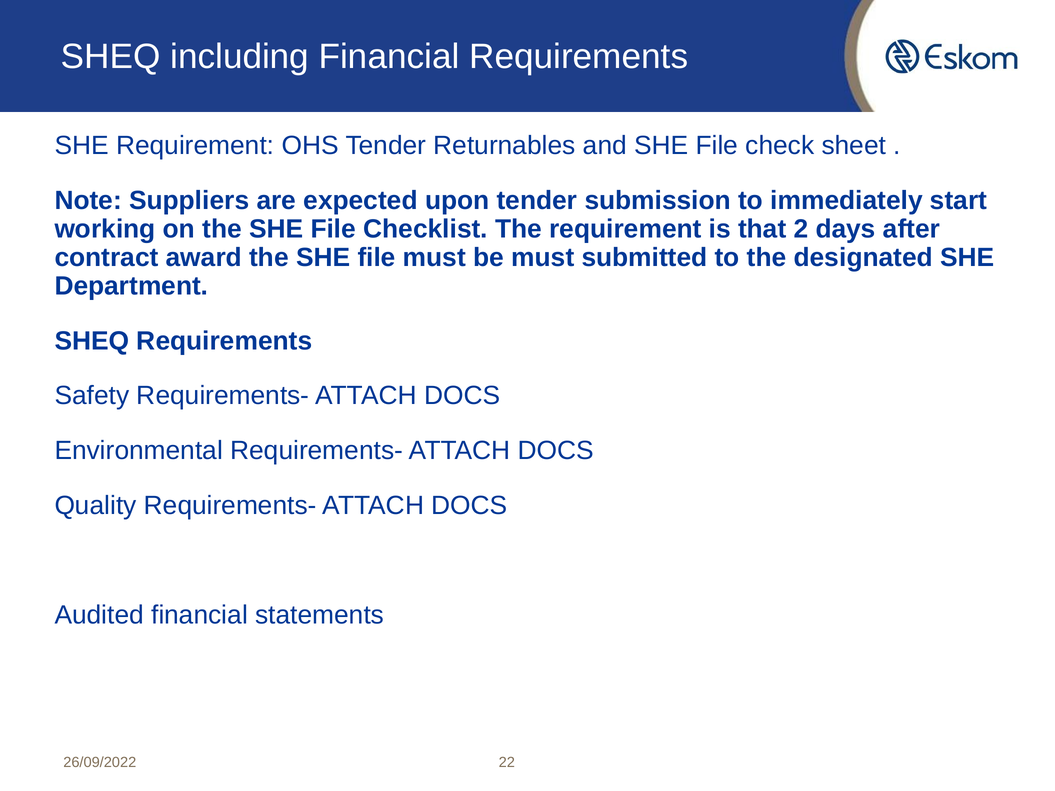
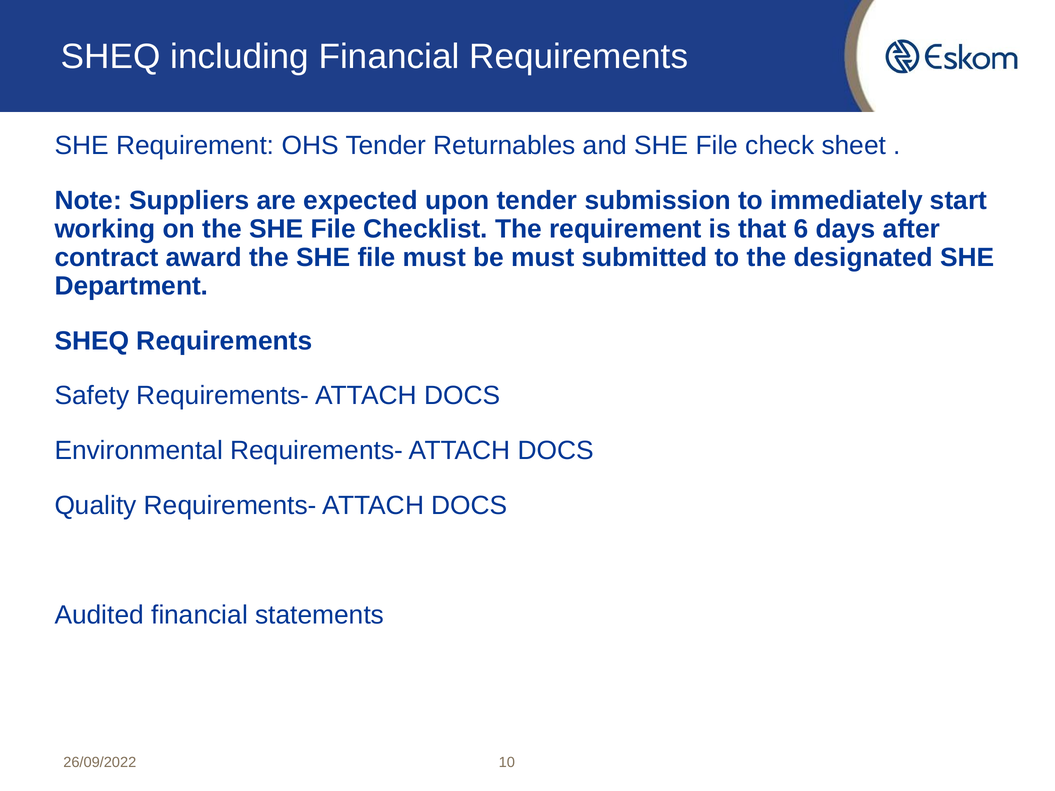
2: 2 -> 6 (801, 229)
22: 22 -> 10 (507, 762)
